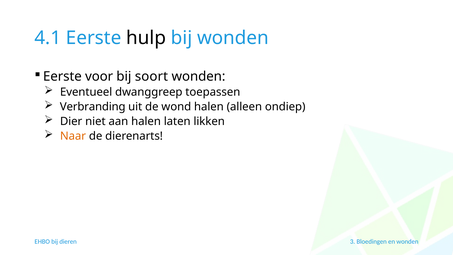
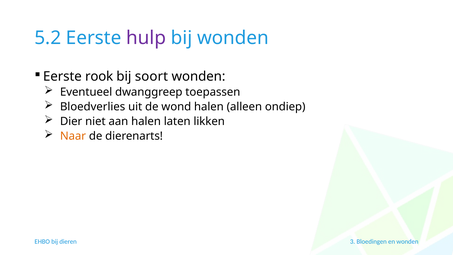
4.1: 4.1 -> 5.2 (48, 38)
hulp colour: black -> purple (146, 38)
voor: voor -> rook (99, 77)
Verbranding: Verbranding -> Bloedverlies (93, 107)
